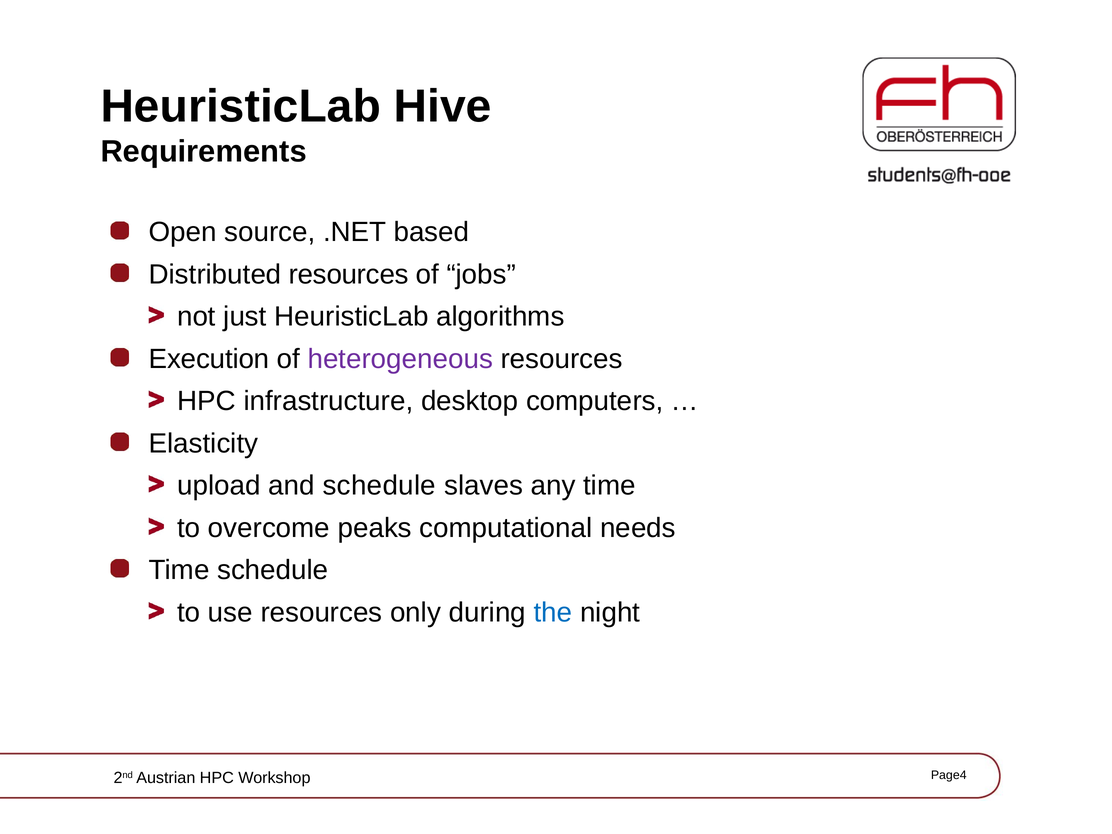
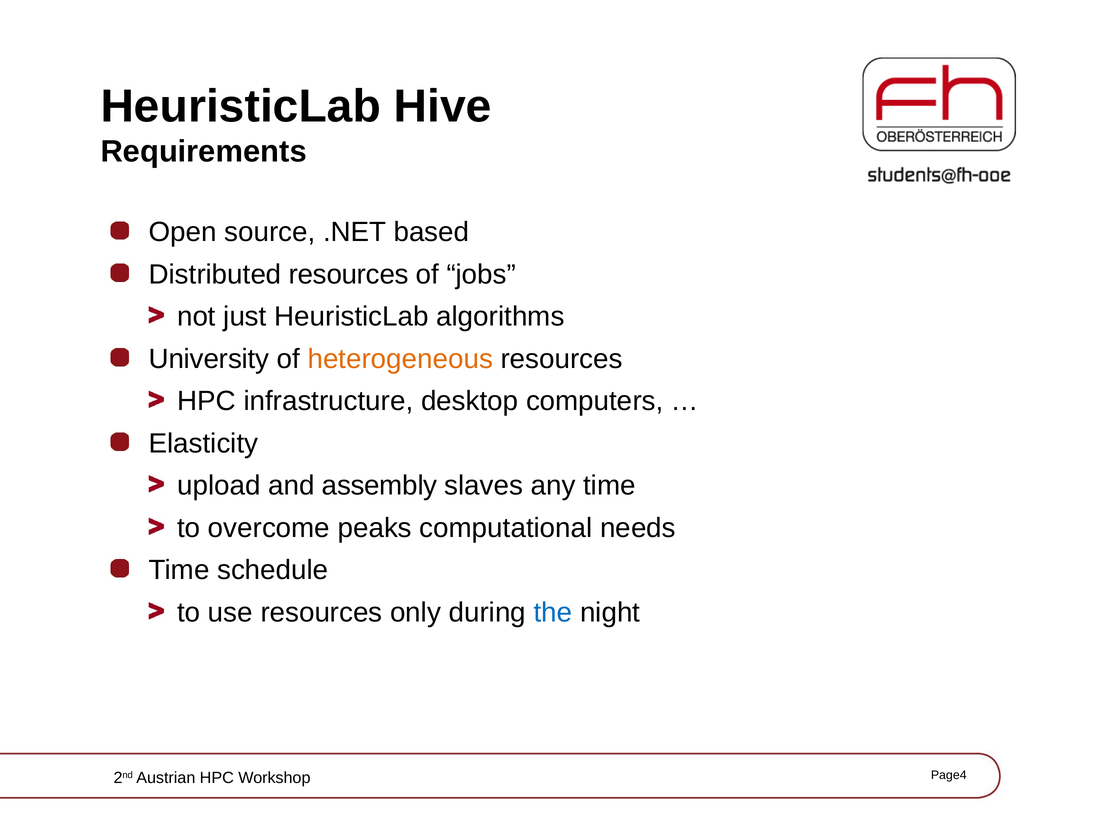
Execution: Execution -> University (209, 359)
heterogeneous colour: purple -> orange (400, 359)
and schedule: schedule -> assembly (380, 486)
